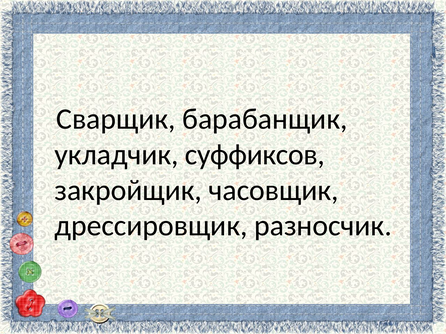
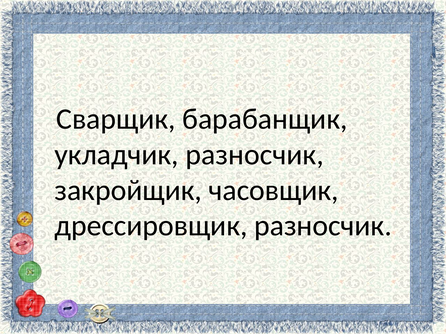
укладчик суффиксов: суффиксов -> разносчик (255, 155)
